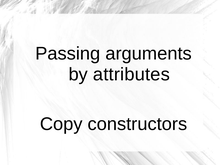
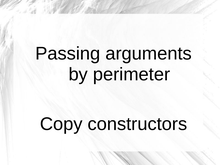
attributes: attributes -> perimeter (131, 74)
